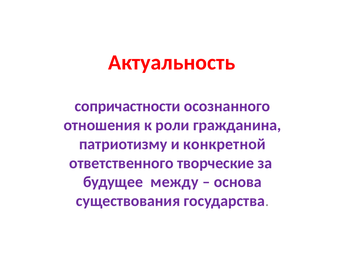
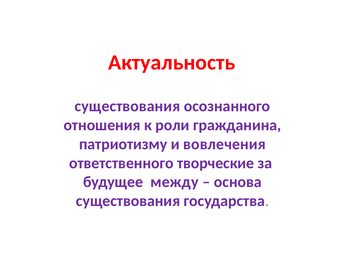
сопричастности: сопричастности -> существования (127, 106)
конкретной: конкретной -> вовлечения (224, 144)
